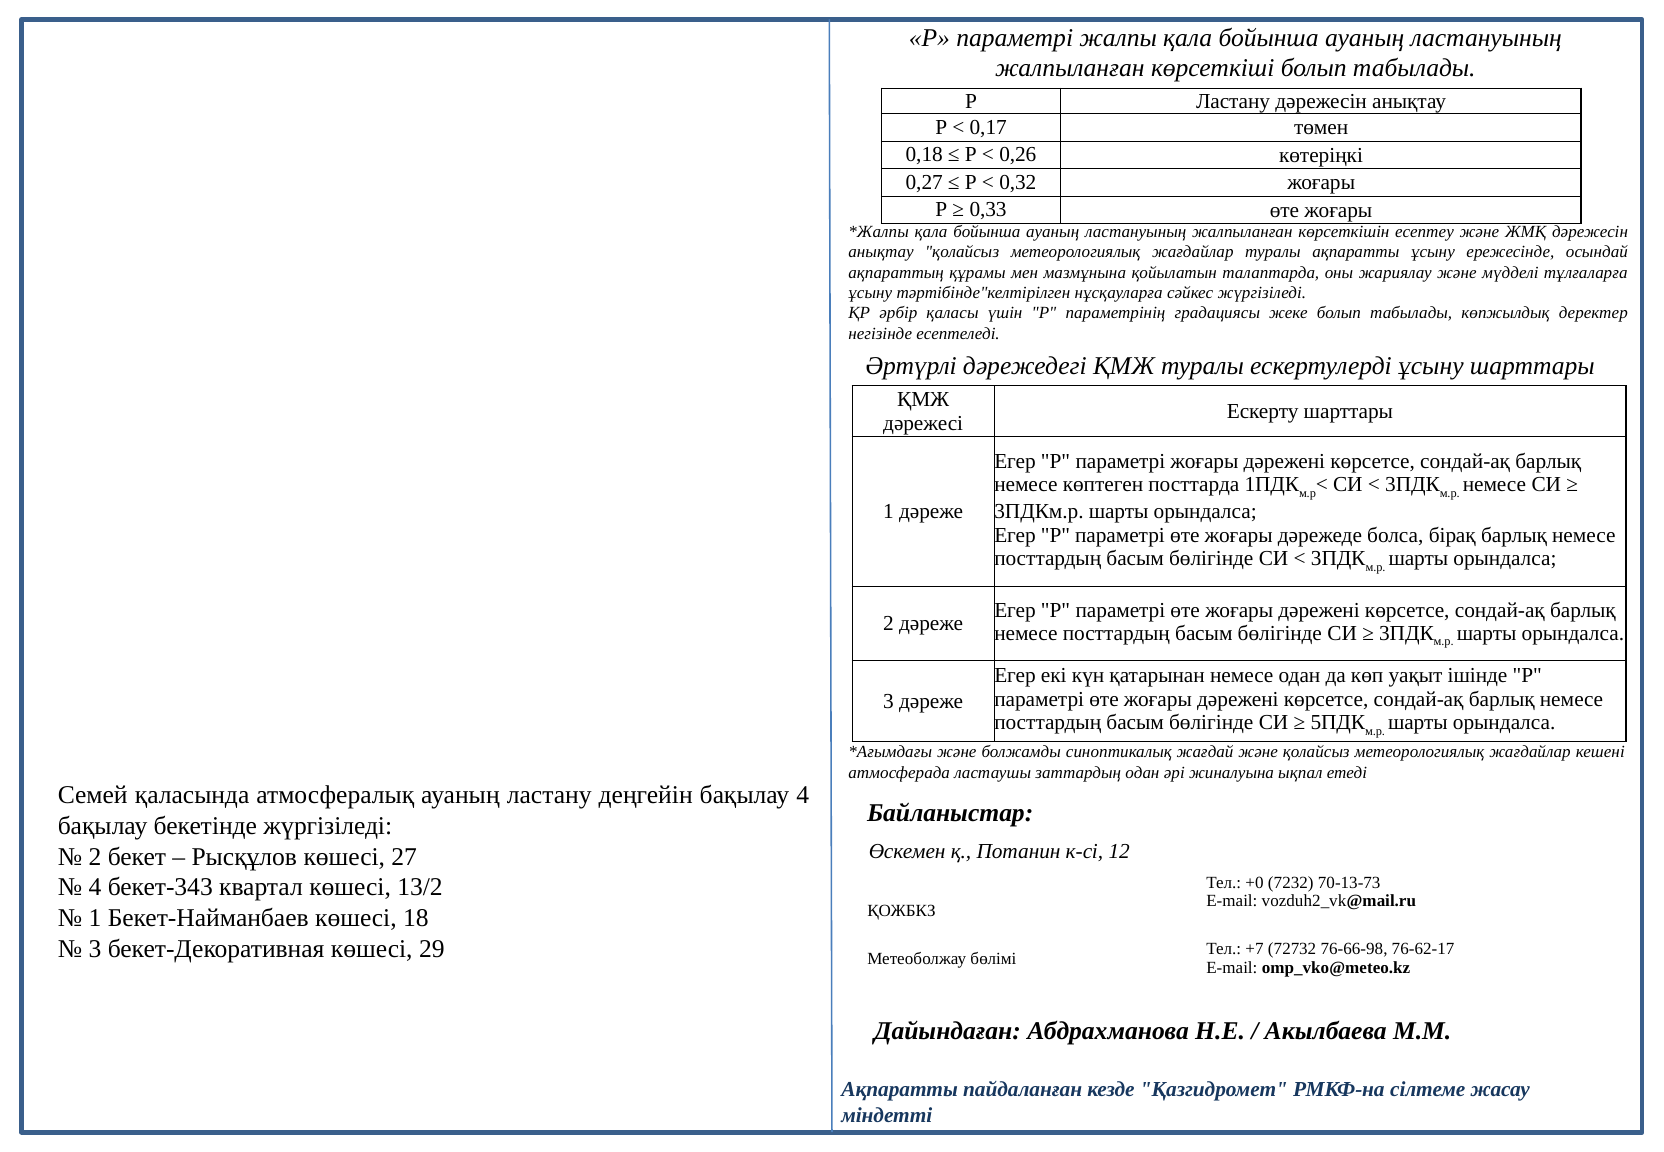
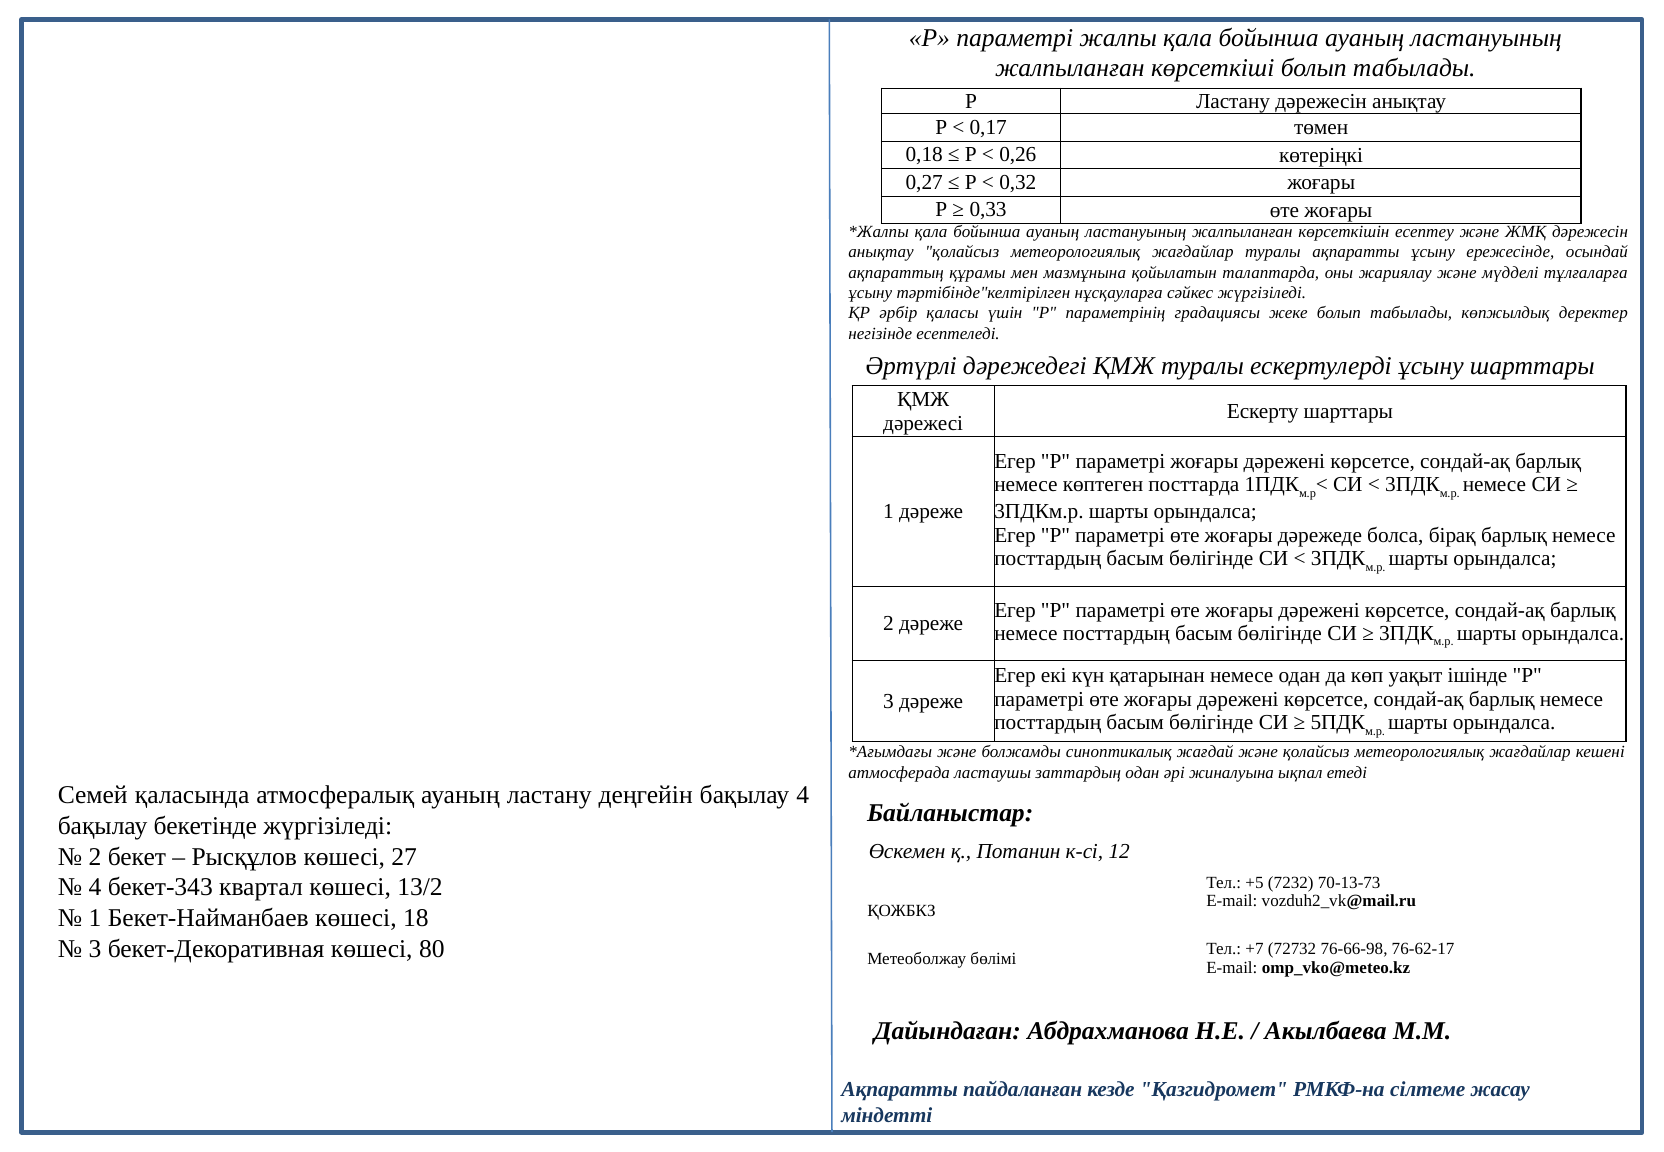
+0: +0 -> +5 (1254, 882)
29: 29 -> 80 (432, 949)
